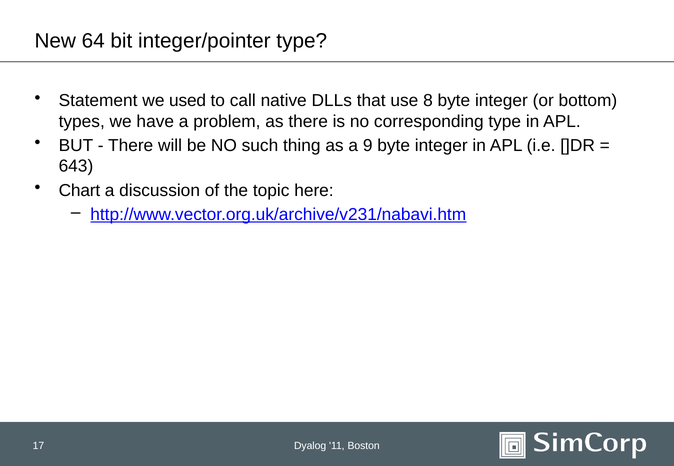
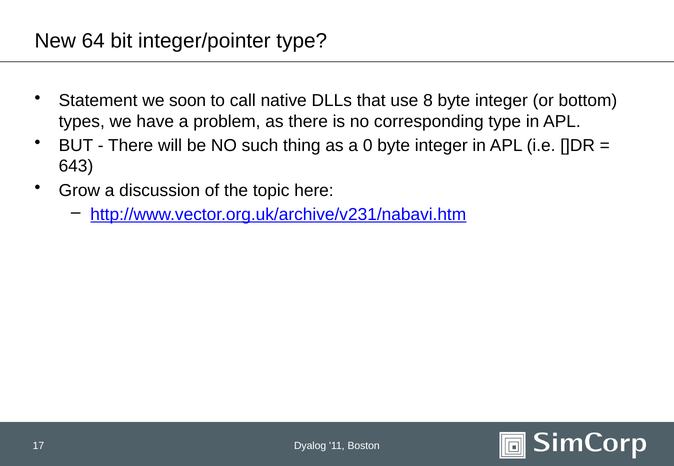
used: used -> soon (188, 101)
9: 9 -> 0 (368, 146)
Chart: Chart -> Grow (79, 191)
